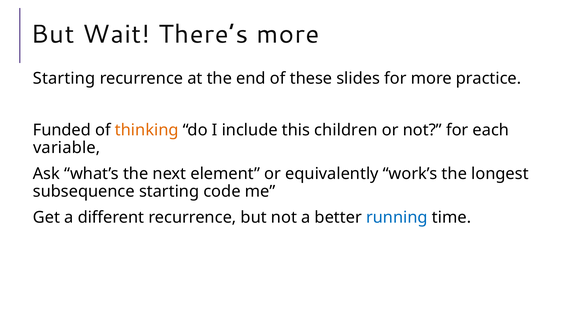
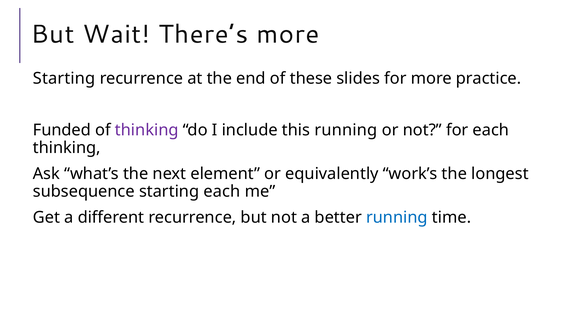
thinking colour: orange -> purple (147, 130)
this children: children -> running (346, 130)
variable: variable -> thinking (67, 148)
starting code: code -> each (222, 192)
